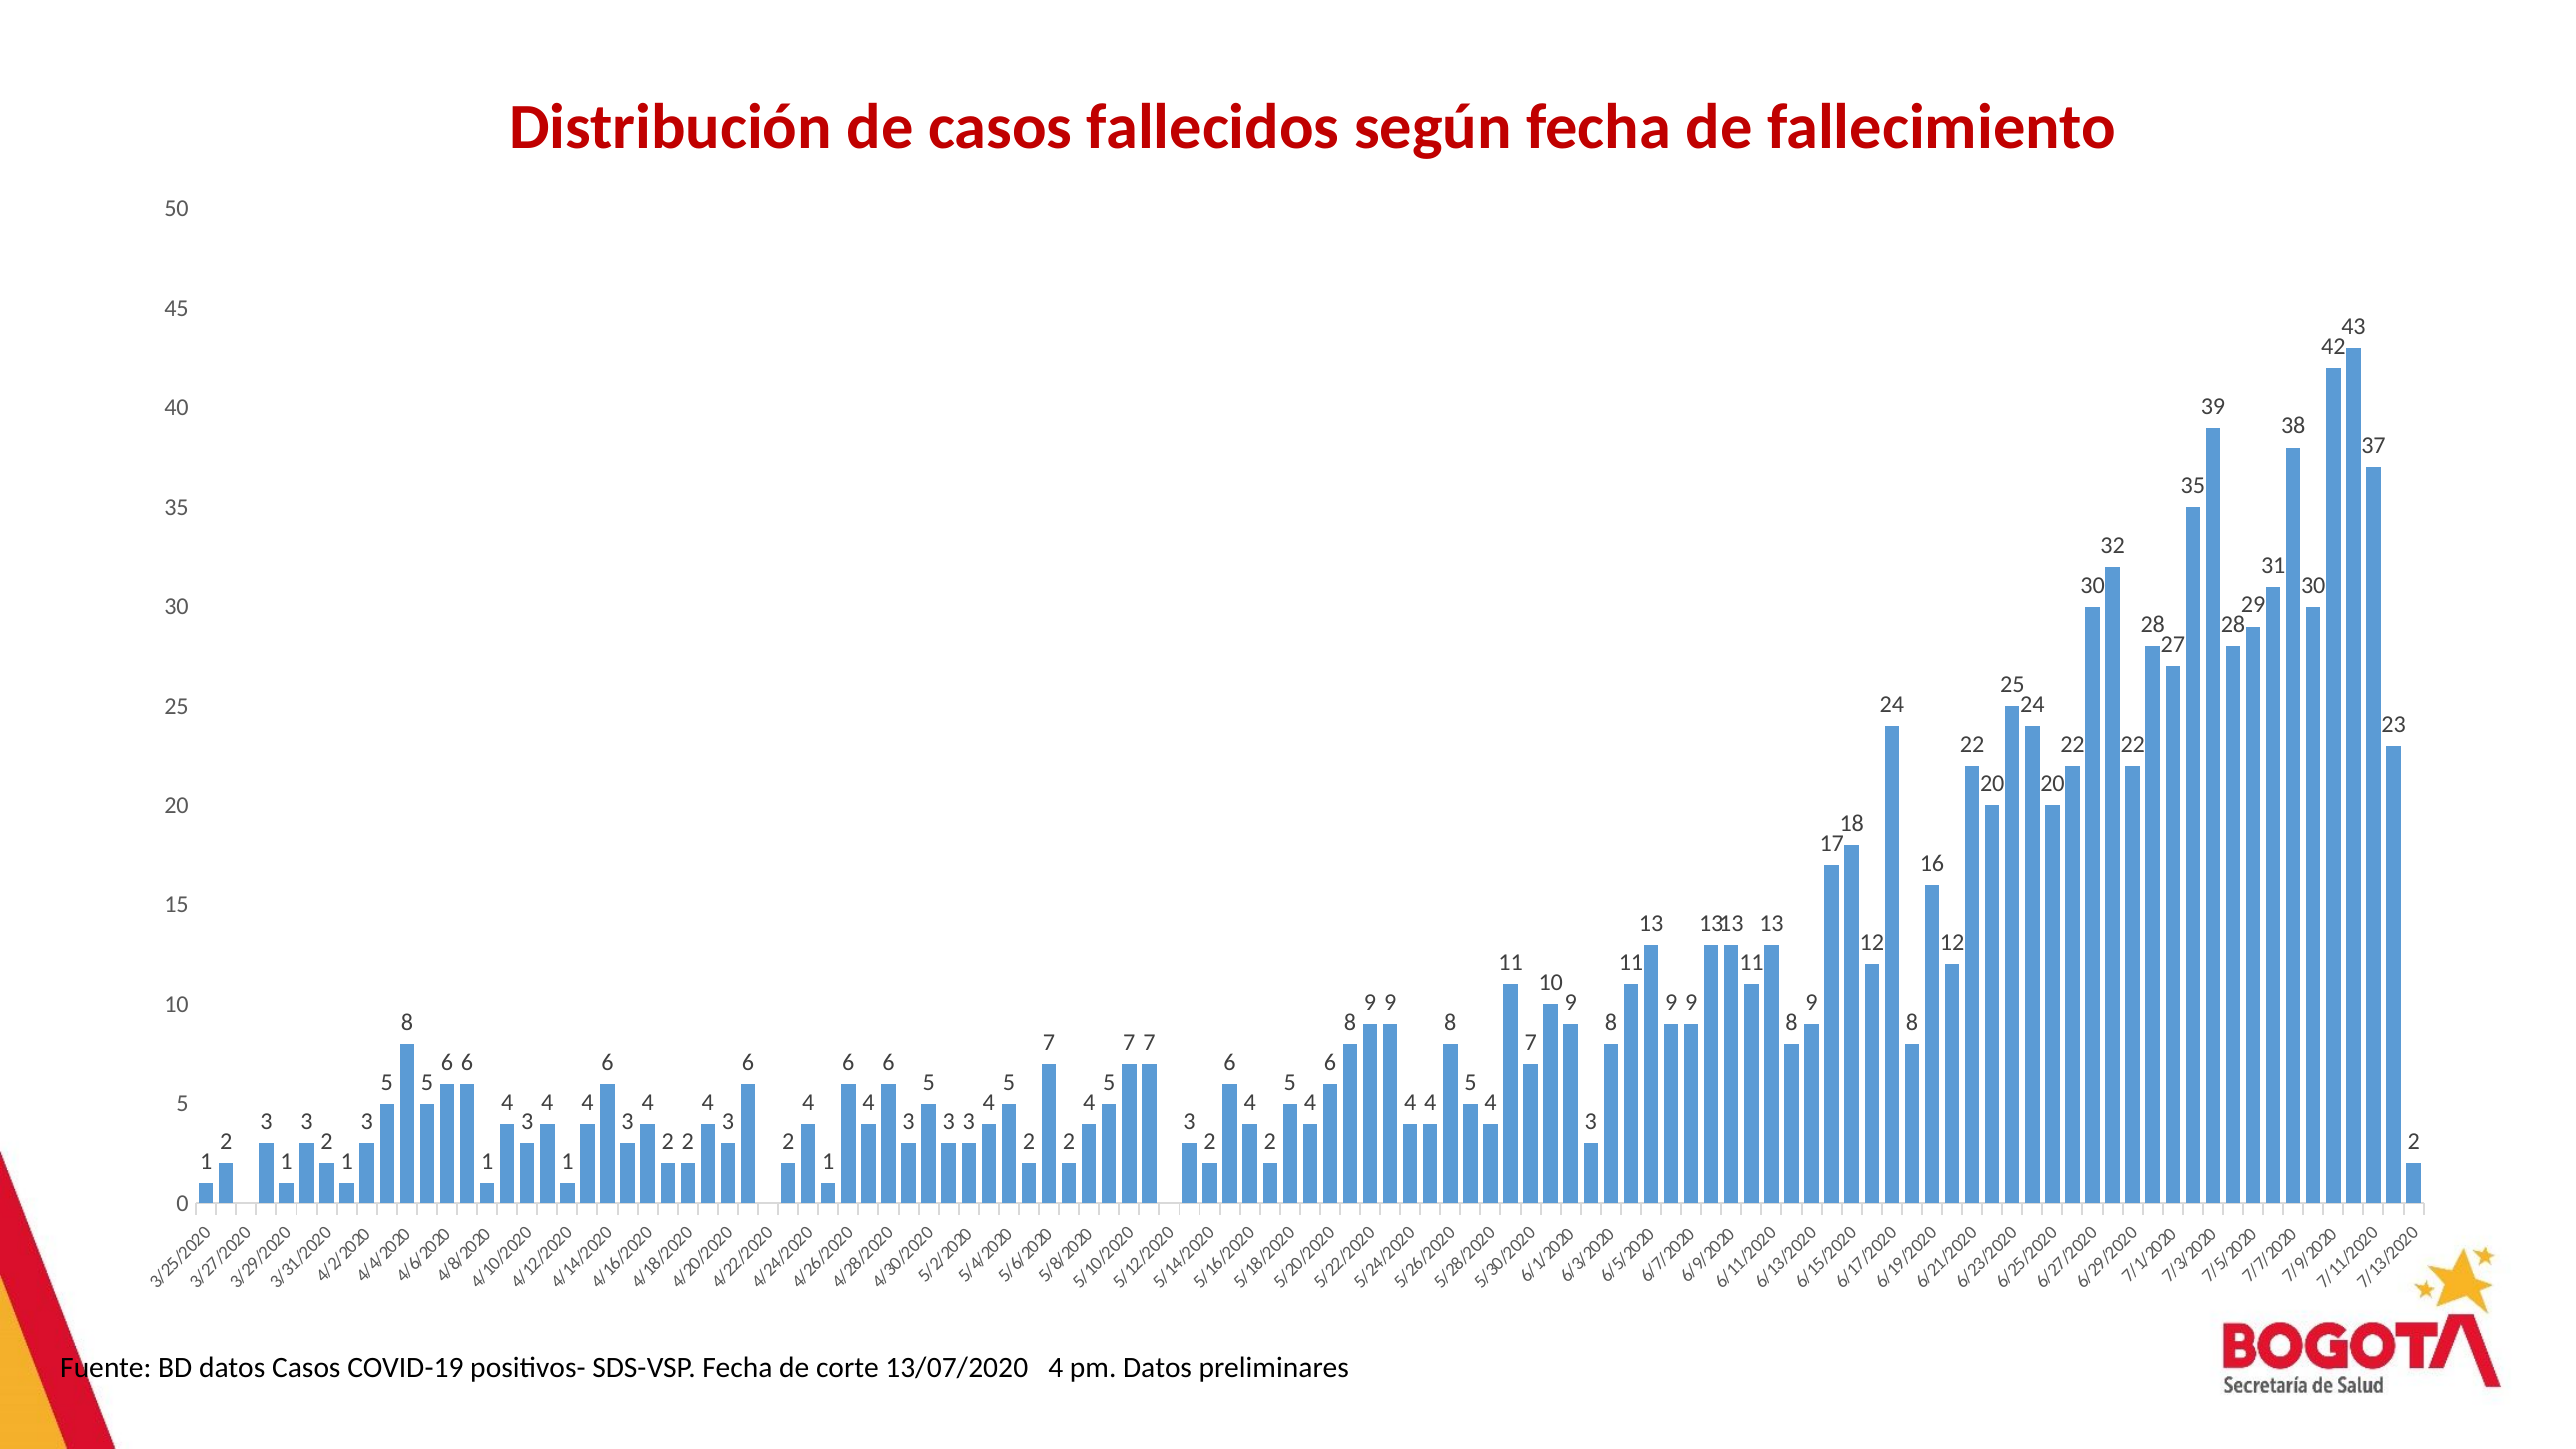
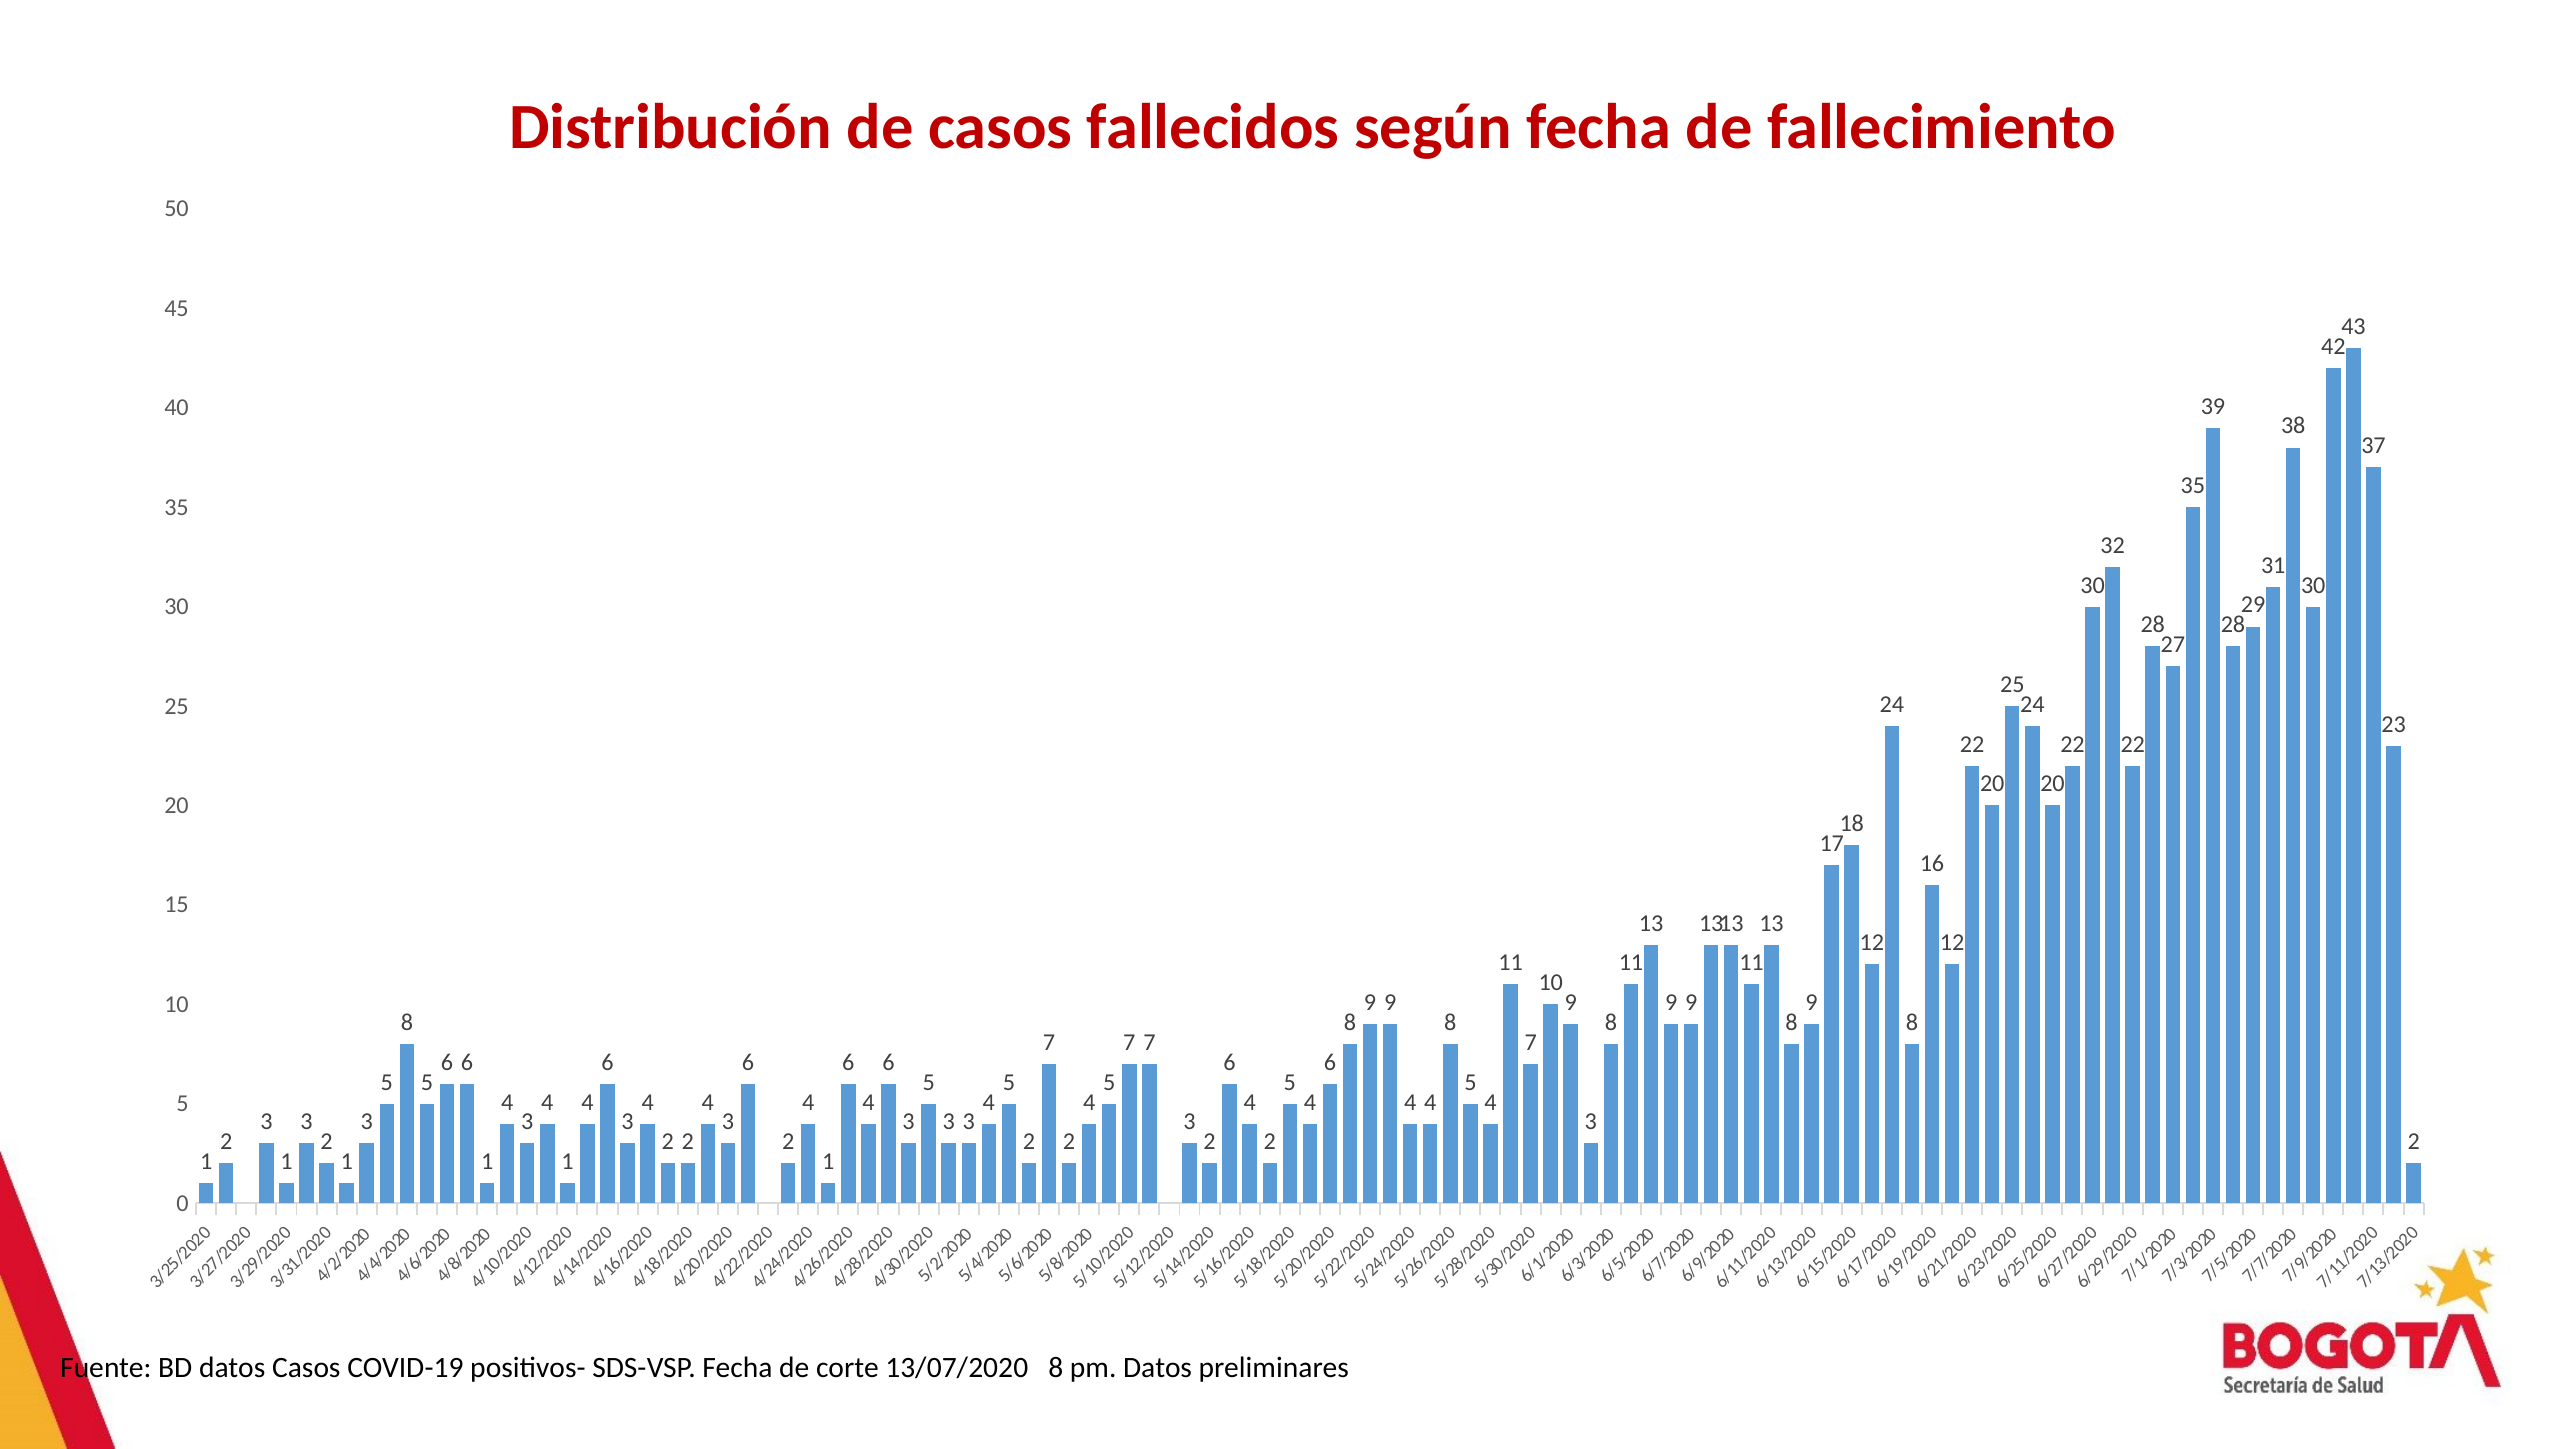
13/07/2020 4: 4 -> 8 (1056, 1368)
